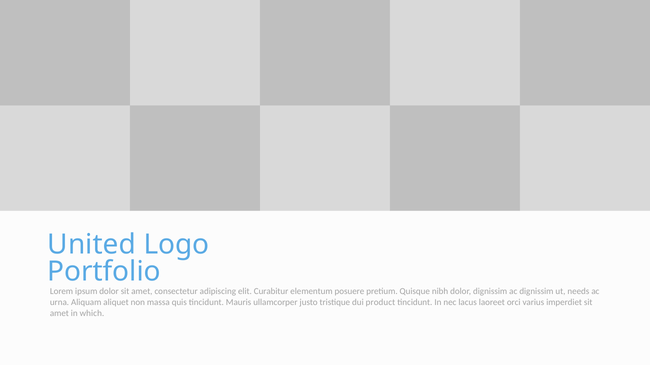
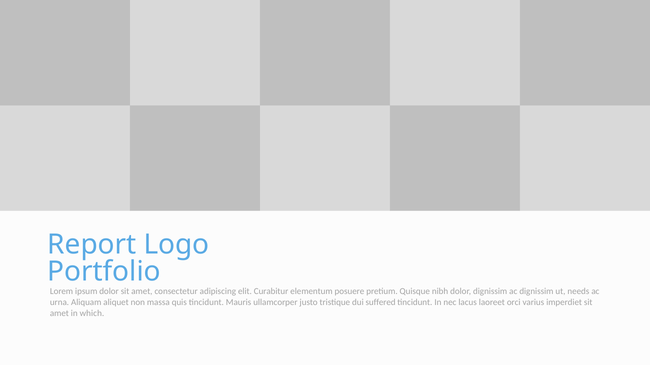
United: United -> Report (92, 245)
product: product -> suffered (381, 303)
